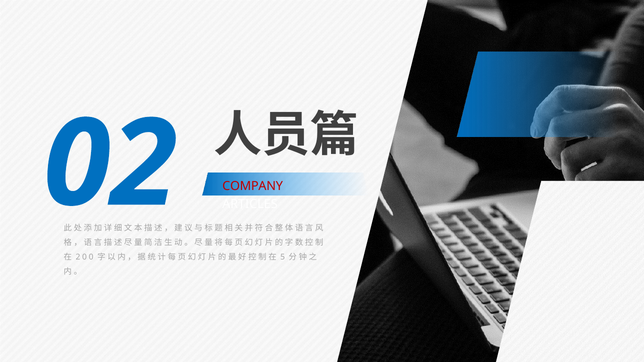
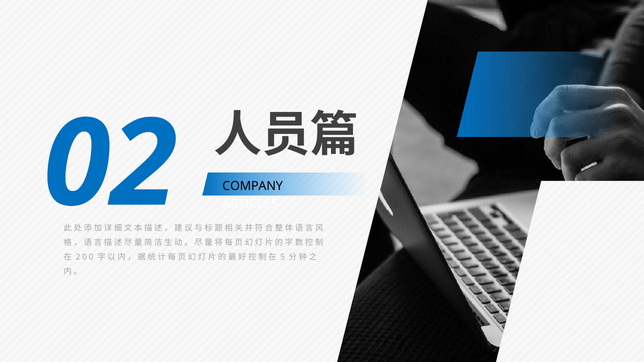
COMPANY colour: red -> black (253, 186)
